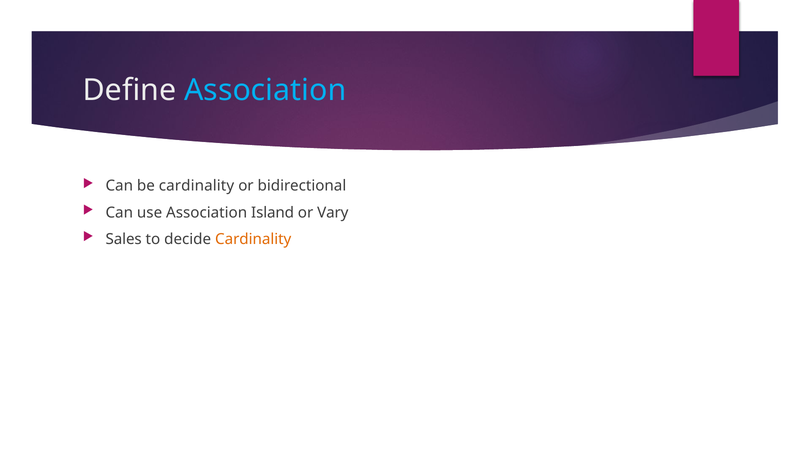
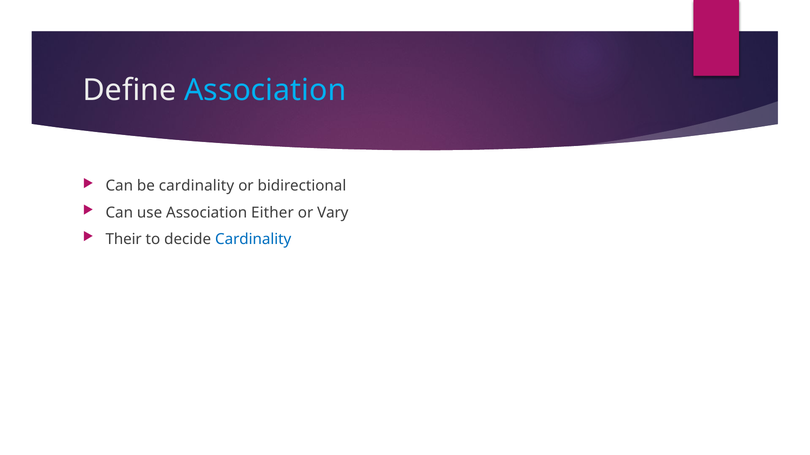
Island: Island -> Either (272, 213)
Sales: Sales -> Their (124, 240)
Cardinality colour: orange -> blue (253, 240)
